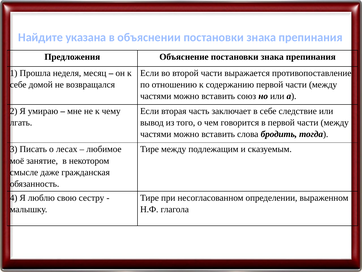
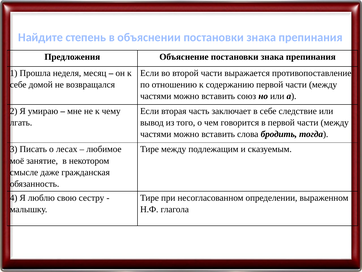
указана: указана -> степень (86, 37)
